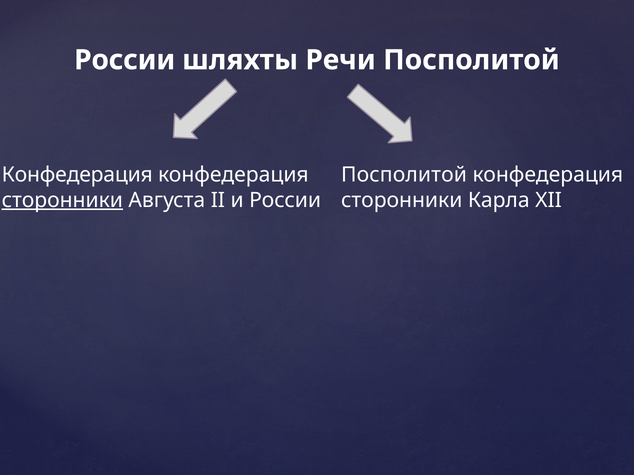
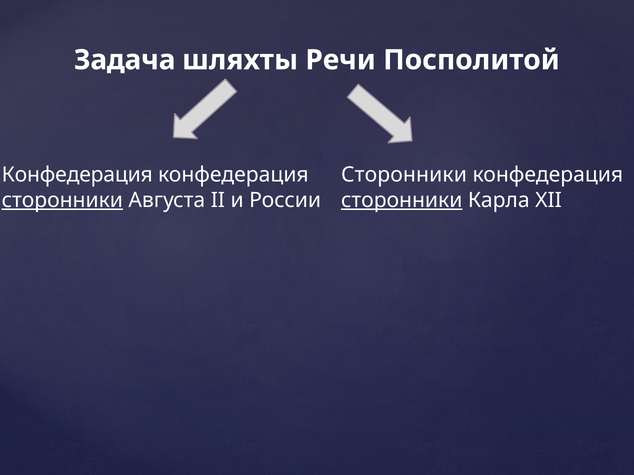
России: России -> Задача (125, 60)
Посполитой: Посполитой -> Сторонники (404, 175)
сторонники underline: none -> present (402, 200)
